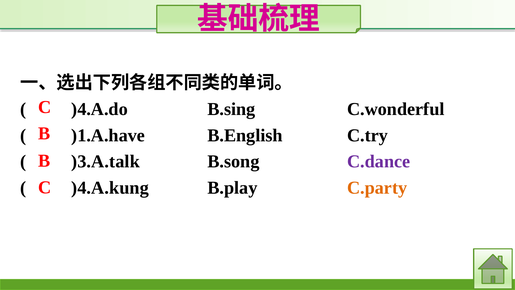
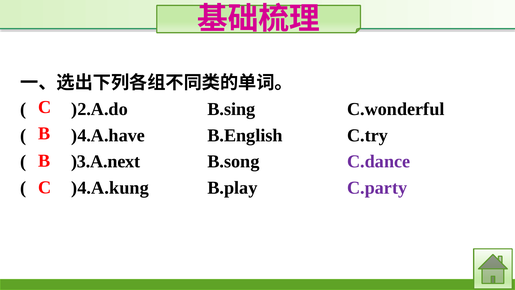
)4.A.do: )4.A.do -> )2.A.do (100, 109)
)1.A.have: )1.A.have -> )4.A.have (108, 135)
)3.A.talk: )3.A.talk -> )3.A.next (106, 161)
C.party colour: orange -> purple (377, 188)
